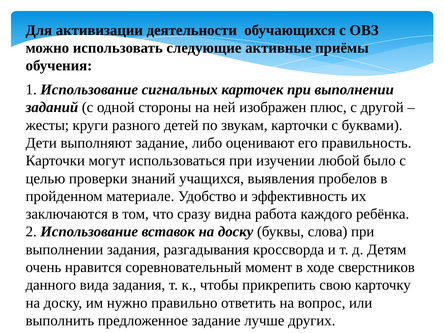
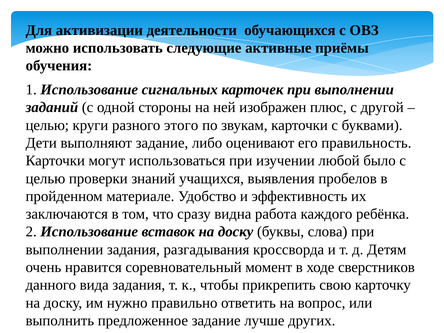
жесты: жесты -> целью (47, 125)
детей: детей -> этого (181, 125)
